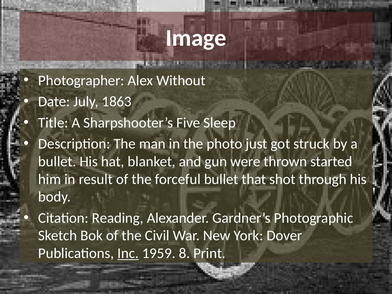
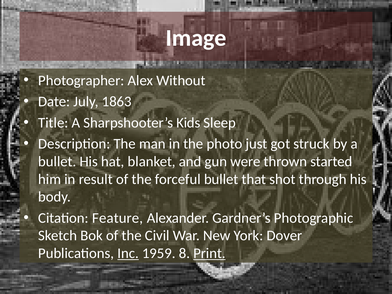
Five: Five -> Kids (188, 123)
Reading: Reading -> Feature (118, 218)
Print underline: none -> present (209, 253)
